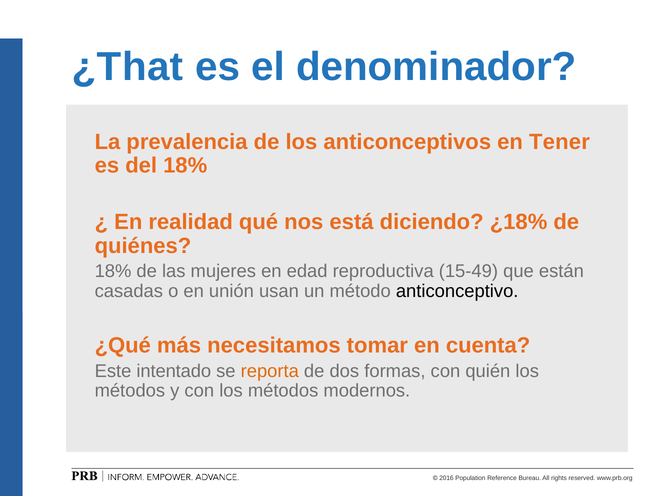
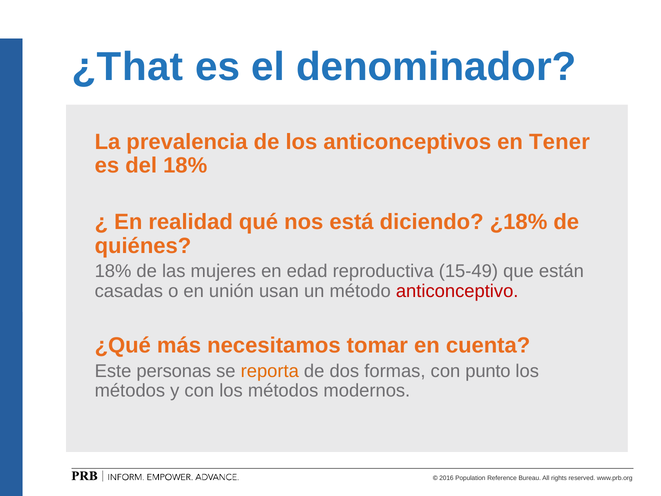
anticonceptivo colour: black -> red (457, 291)
intentado: intentado -> personas (174, 371)
quién: quién -> punto (488, 371)
